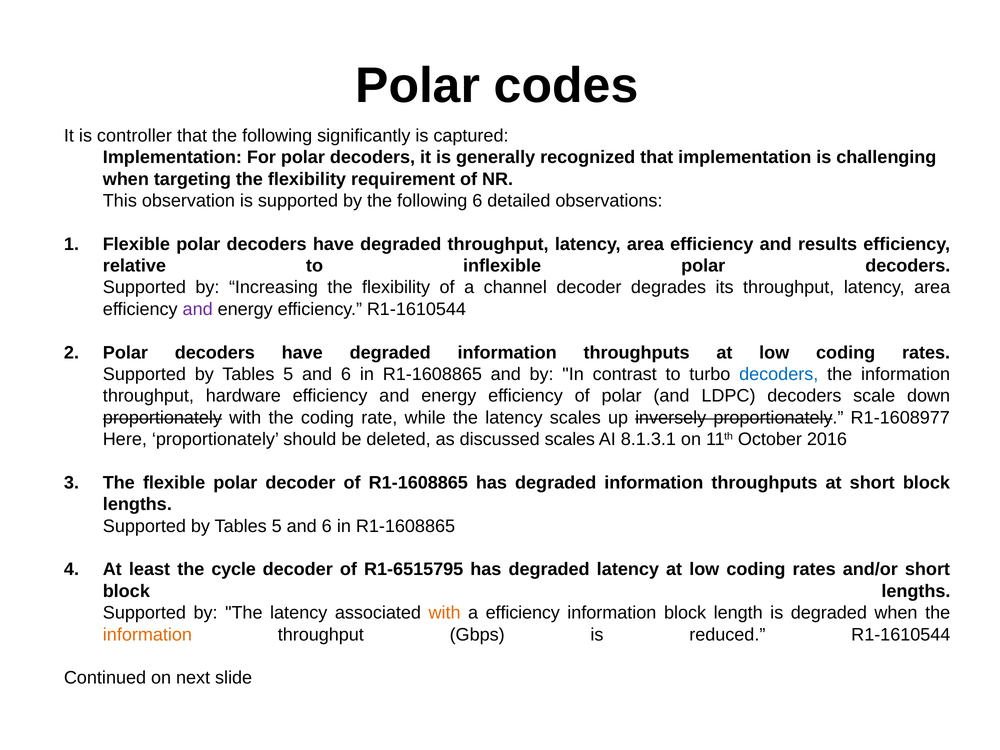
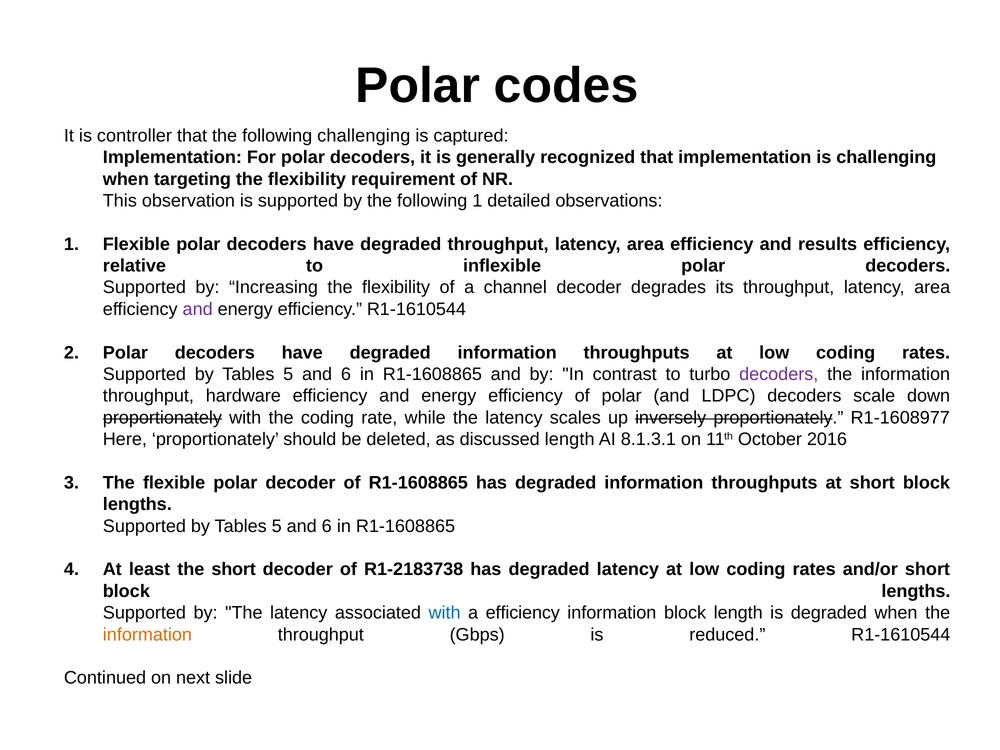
following significantly: significantly -> challenging (364, 136)
following 6: 6 -> 1 (477, 201)
decoders colour: blue -> purple (779, 374)
discussed scales: scales -> length (570, 439)
the cycle: cycle -> short (234, 570)
R1-6515795: R1-6515795 -> R1-2183738 (414, 570)
with colour: orange -> blue (445, 613)
